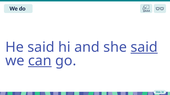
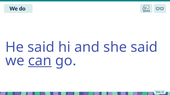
said underline: present -> none (144, 47)
